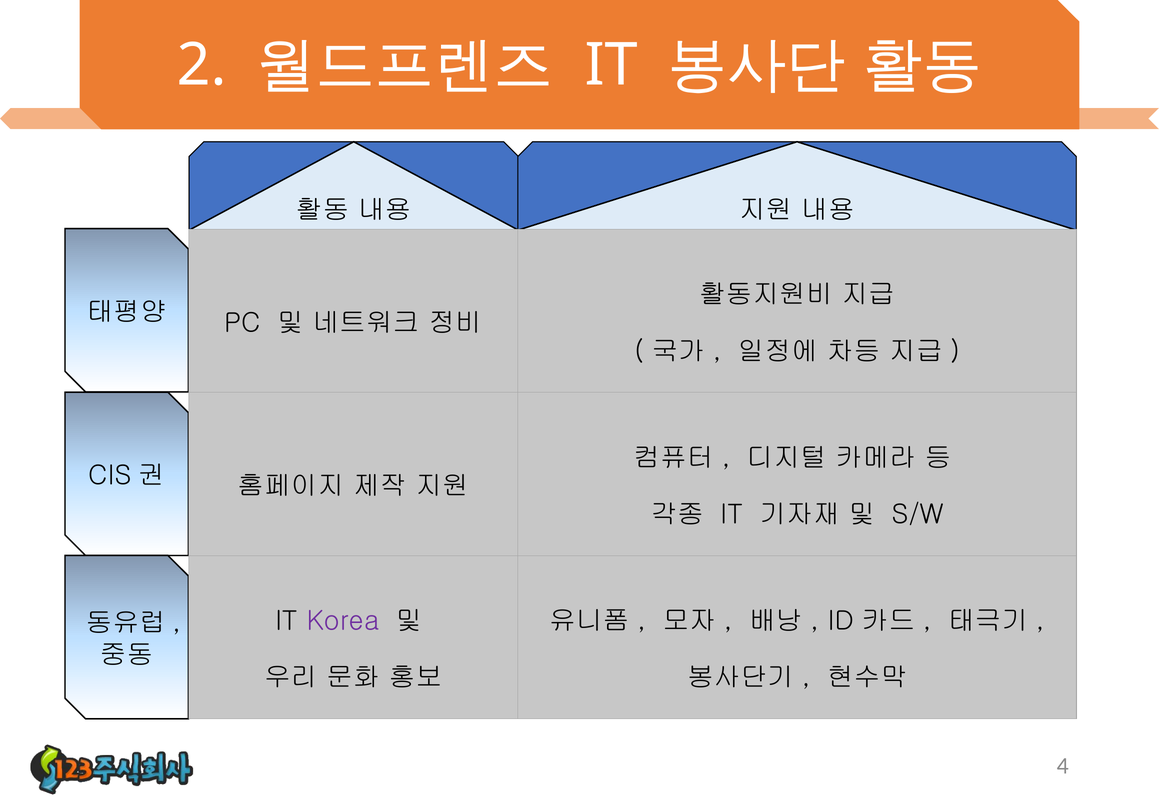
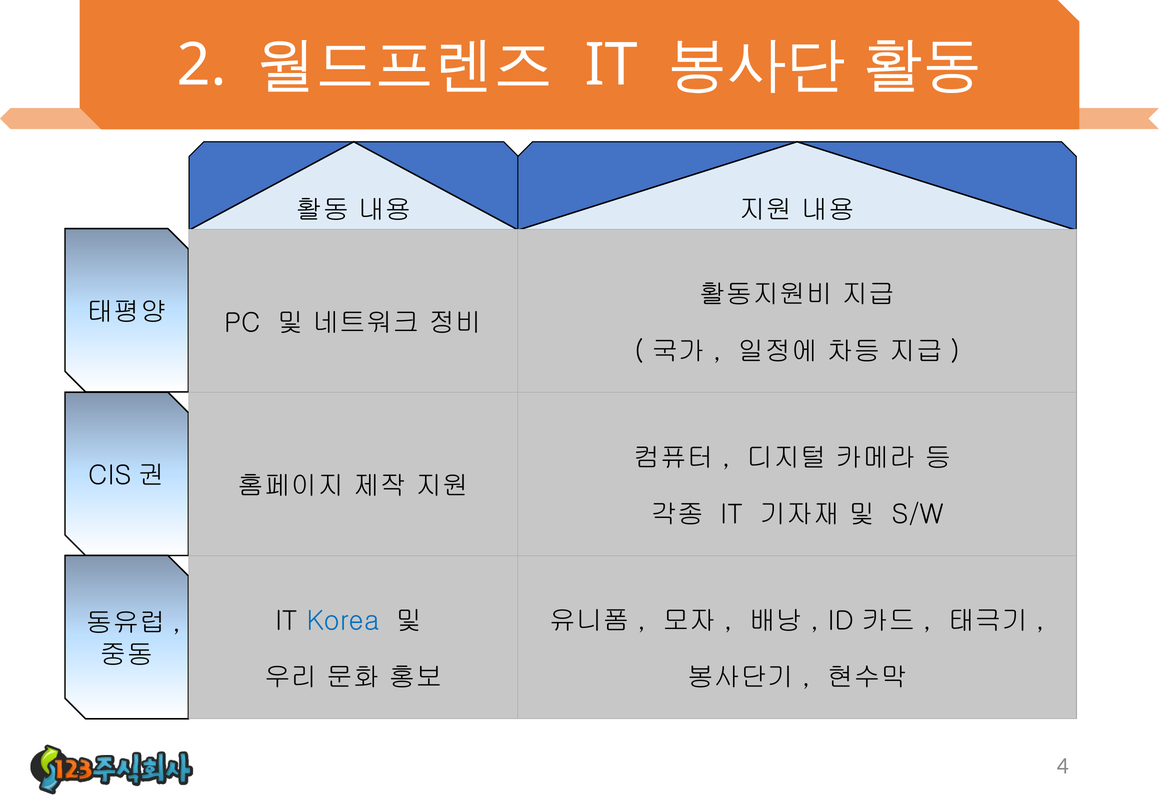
Korea colour: purple -> blue (343, 621)
